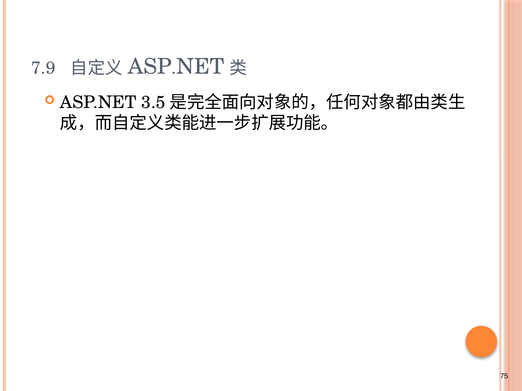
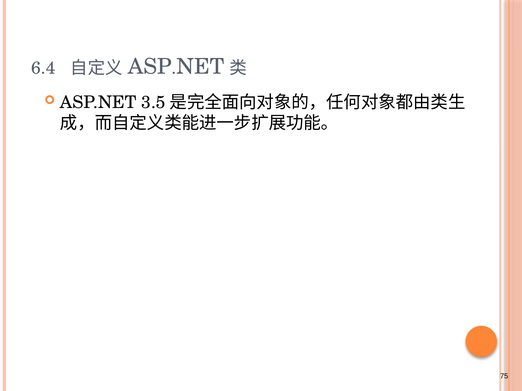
7.9: 7.9 -> 6.4 (43, 68)
